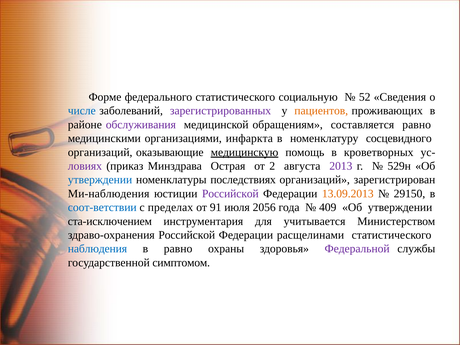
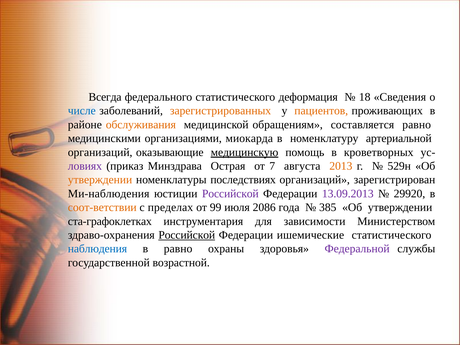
Форме: Форме -> Всегда (105, 97)
социальную: социальную -> деформация (308, 97)
52: 52 -> 18 (365, 97)
зарегистрированных colour: purple -> orange (221, 111)
обслуживания colour: purple -> orange (141, 125)
инфаркта: инфаркта -> миокарда (249, 138)
сосцевидного: сосцевидного -> артериальной (399, 138)
2: 2 -> 7 (272, 166)
2013 colour: purple -> orange (341, 166)
утверждении colour: blue -> orange (100, 180)
13.09.2013 colour: orange -> purple (348, 194)
29150: 29150 -> 29920 (409, 194)
соот-ветствии colour: blue -> orange (102, 207)
91: 91 -> 99 (216, 207)
2056: 2056 -> 2086 (264, 207)
409: 409 -> 385 (328, 207)
ста-исключением: ста-исключением -> ста-графоклетках (110, 221)
учитывается: учитывается -> зависимости (315, 221)
Российской underline: none -> present (187, 235)
расщелинами: расщелинами -> ишемические (310, 235)
симптомом: симптомом -> возрастной (181, 263)
